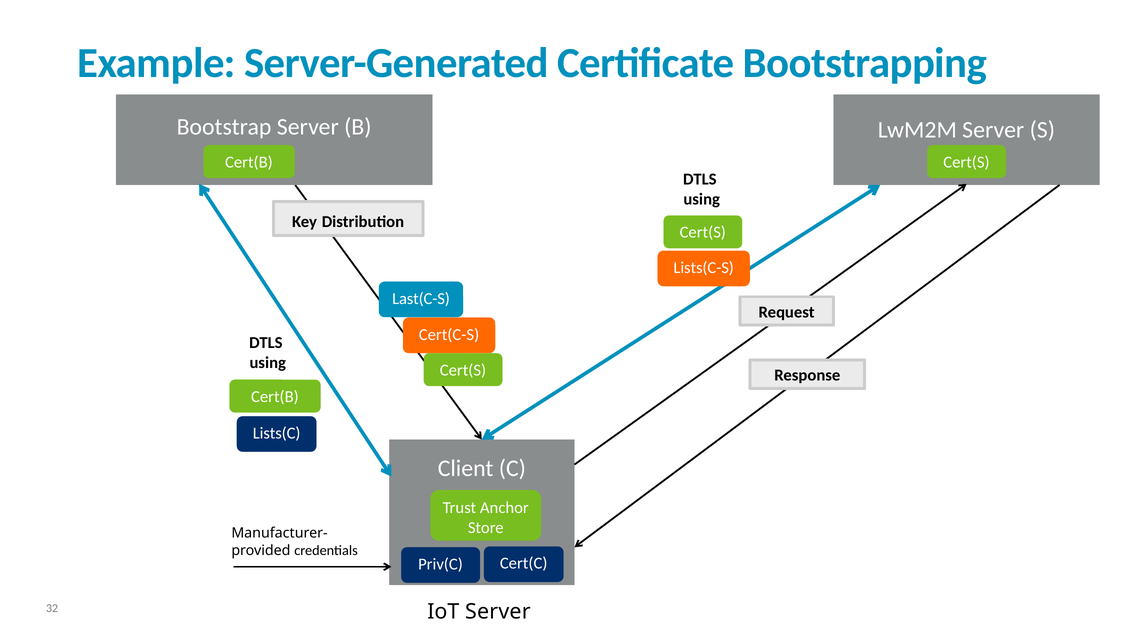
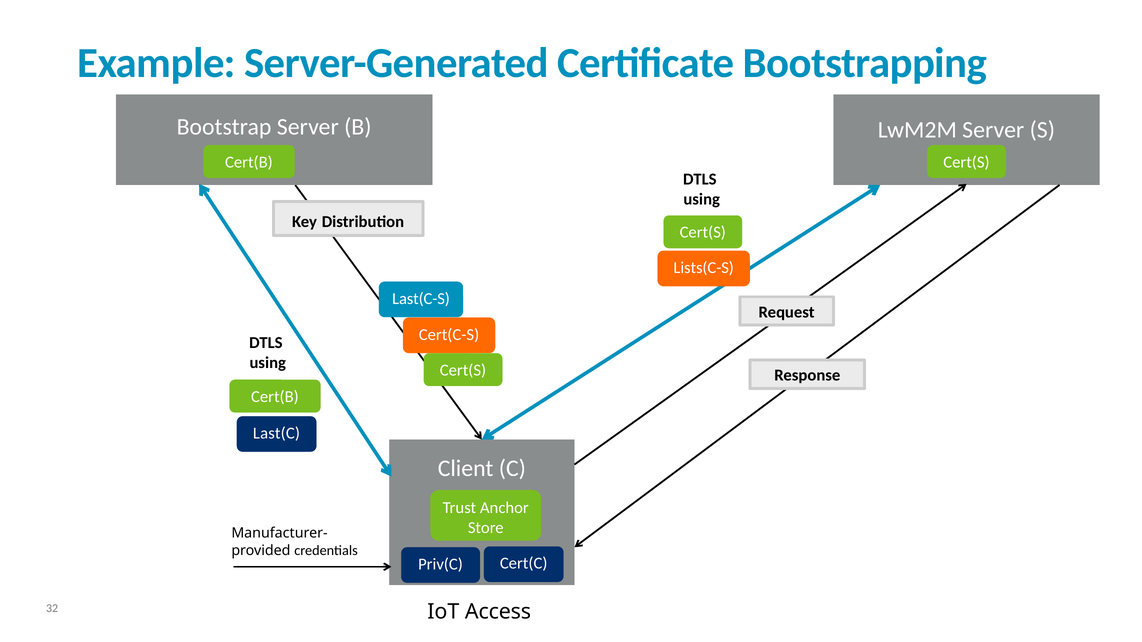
Lists(C: Lists(C -> Last(C (276, 434)
IoT Server: Server -> Access (498, 612)
